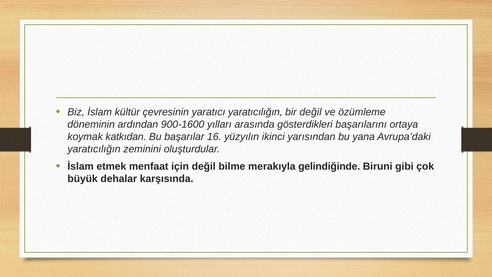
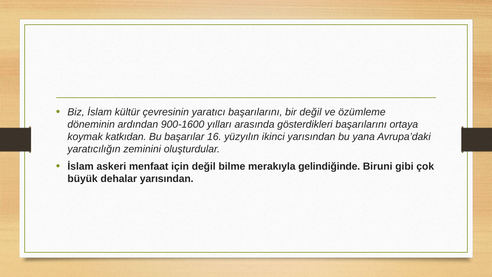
yaratıcı yaratıcılığın: yaratıcılığın -> başarılarını (255, 112)
etmek: etmek -> askeri (111, 166)
dehalar karşısında: karşısında -> yarısından (167, 179)
